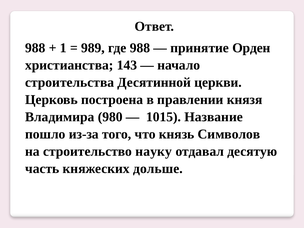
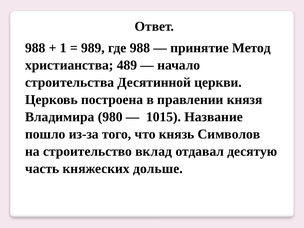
Орден: Орден -> Метод (251, 48)
143: 143 -> 489 (127, 65)
науку: науку -> вклад (154, 152)
